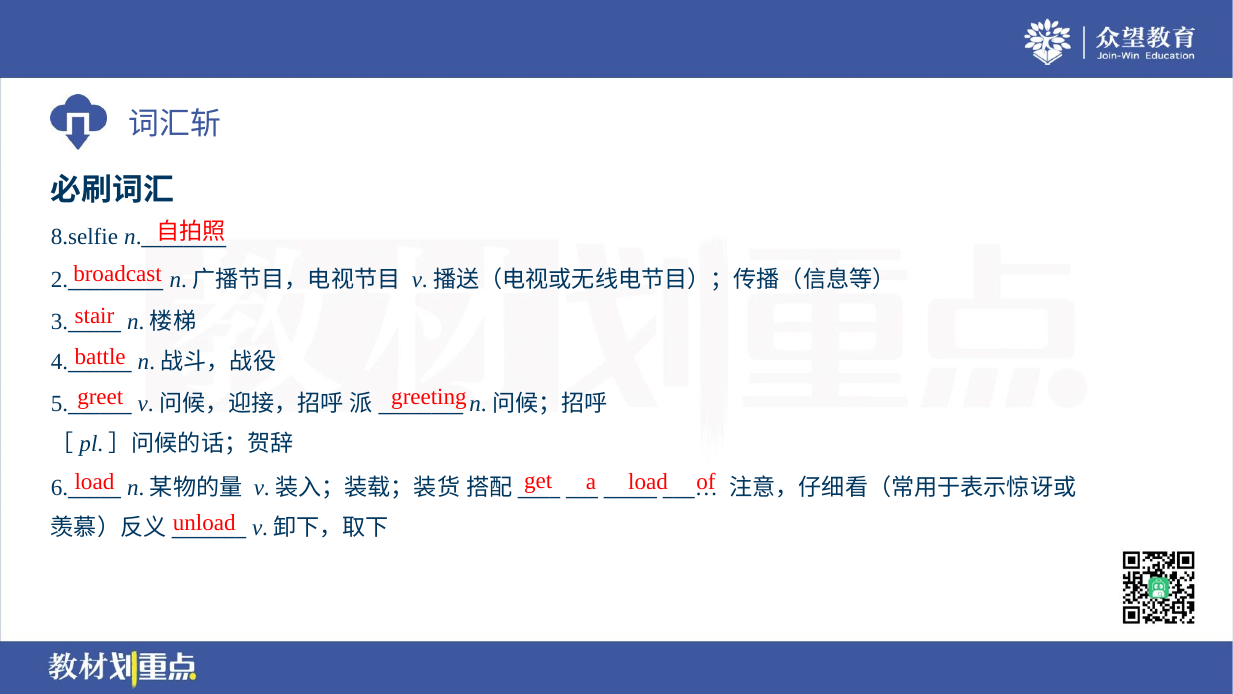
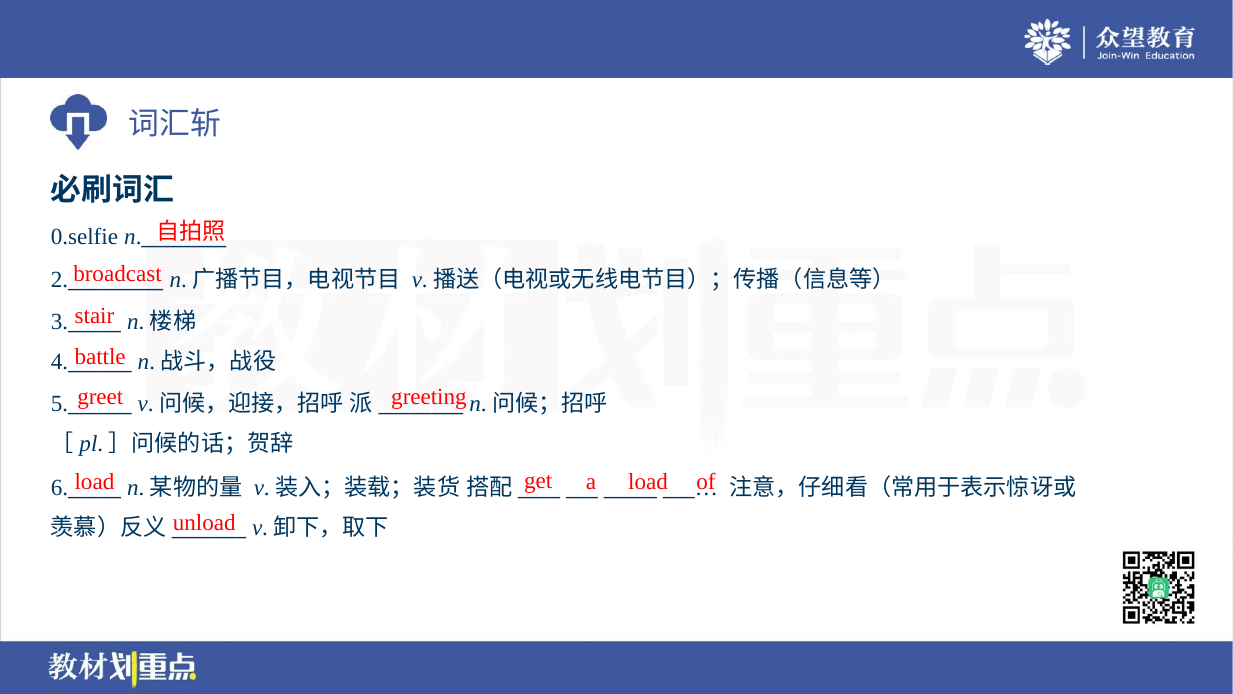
8.selfie: 8.selfie -> 0.selfie (84, 237)
